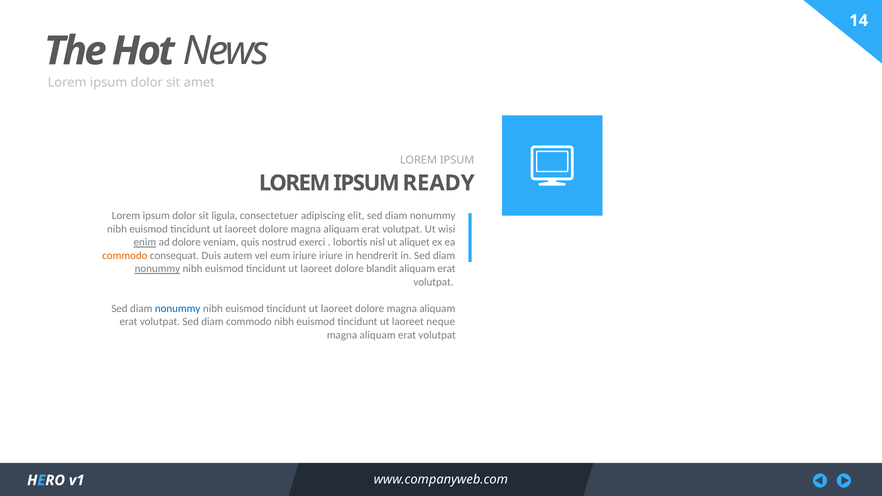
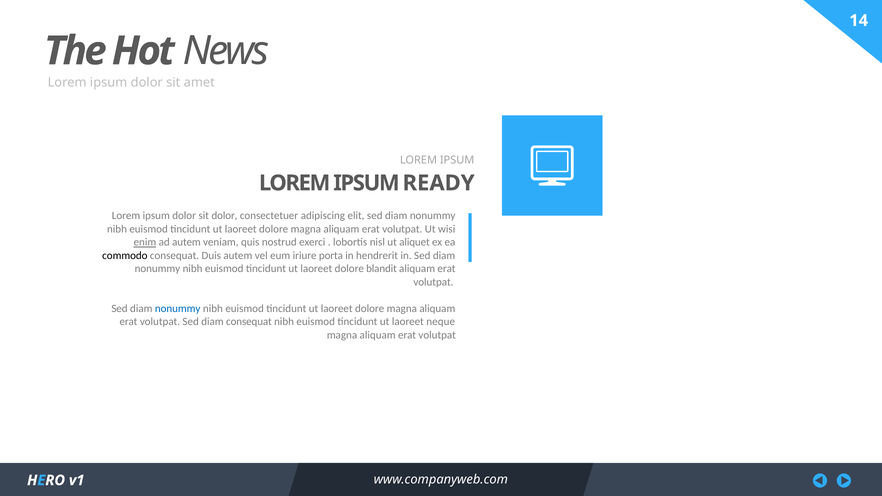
sit ligula: ligula -> dolor (224, 216)
ad dolore: dolore -> autem (186, 242)
commodo colour: orange -> black (125, 256)
iriure iriure: iriure -> porta (331, 256)
nonummy underline: present -> none (157, 269)
diam commodo: commodo -> consequat (249, 322)
